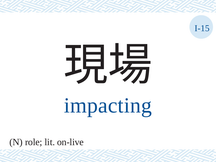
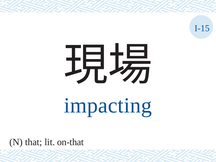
role: role -> that (34, 142)
on-live: on-live -> on-that (70, 142)
